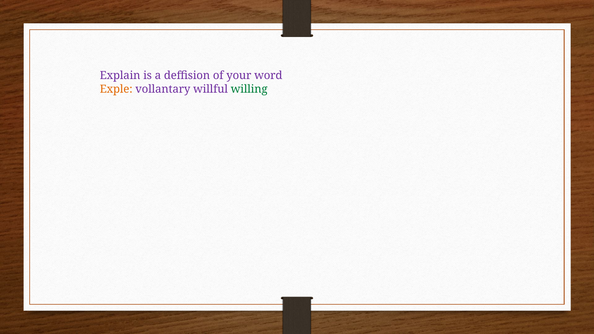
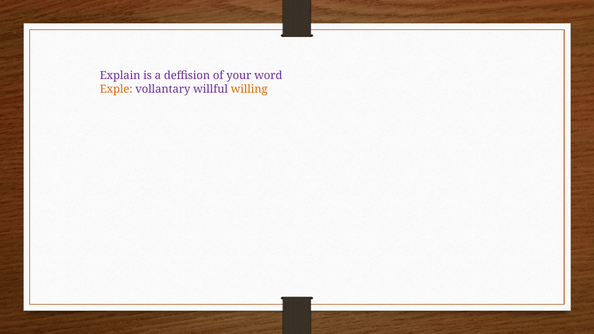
willing colour: green -> orange (249, 89)
